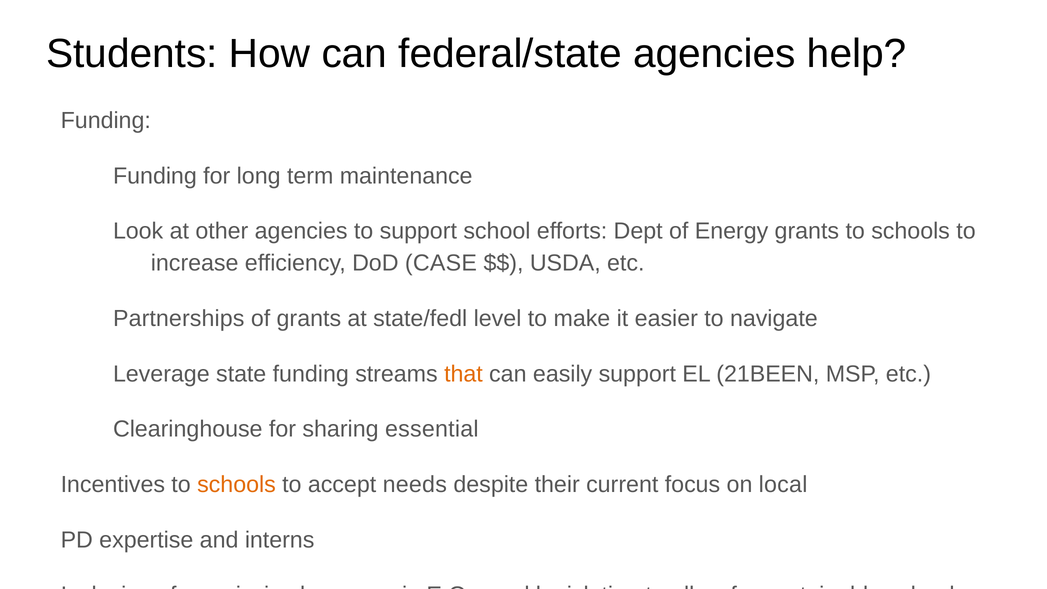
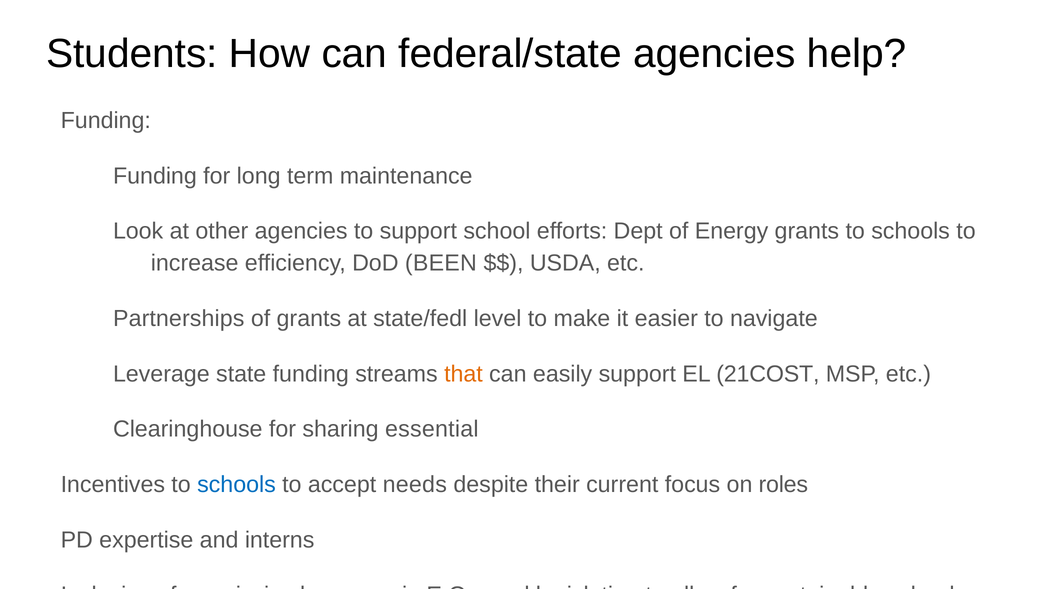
CASE: CASE -> BEEN (441, 263)
21BEEN: 21BEEN -> 21COST (768, 374)
schools colour: orange -> blue (237, 485)
local: local -> roles (783, 485)
